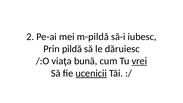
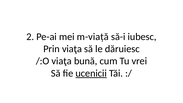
m-pildă: m-pildă -> m-viață (93, 37)
Prin pildă: pildă -> viaţa (72, 49)
vrei underline: present -> none (139, 61)
